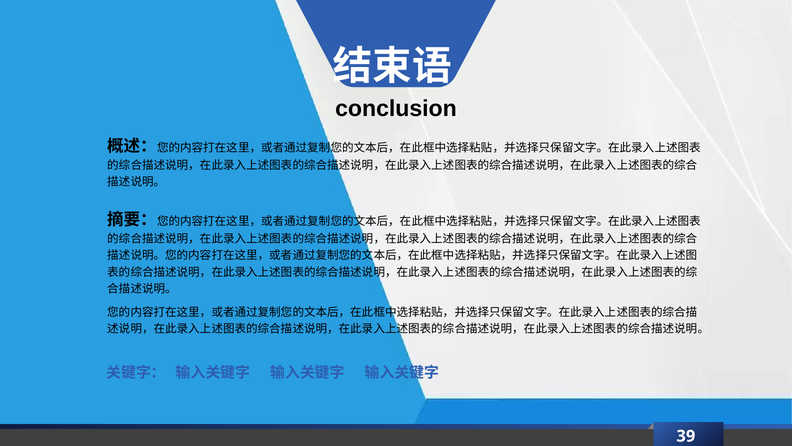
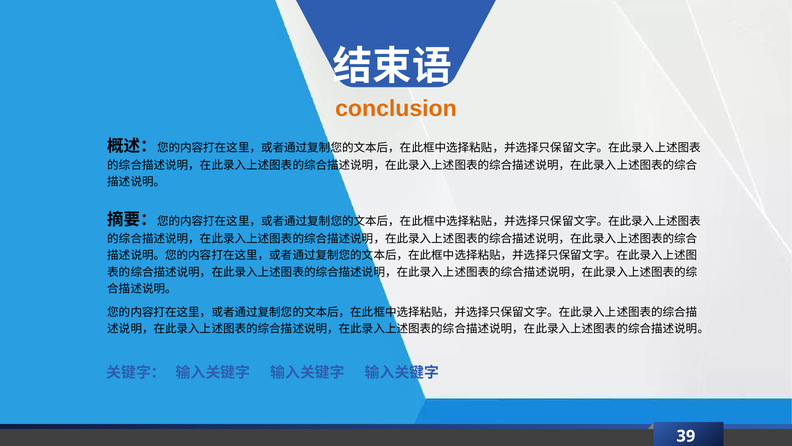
conclusion colour: black -> orange (396, 108)
